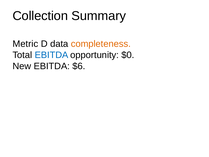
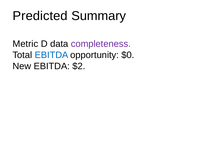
Collection: Collection -> Predicted (40, 16)
completeness colour: orange -> purple (101, 44)
$6: $6 -> $2 (79, 66)
